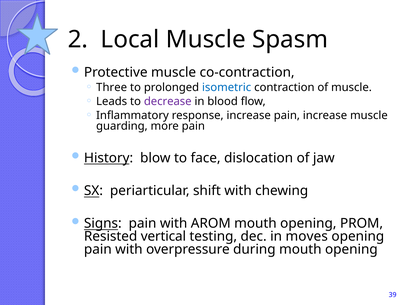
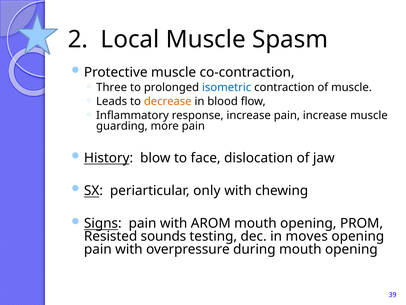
decrease colour: purple -> orange (168, 101)
shift: shift -> only (207, 190)
vertical: vertical -> sounds (163, 236)
